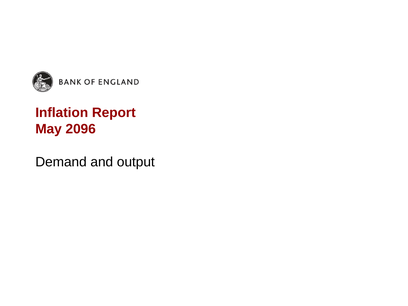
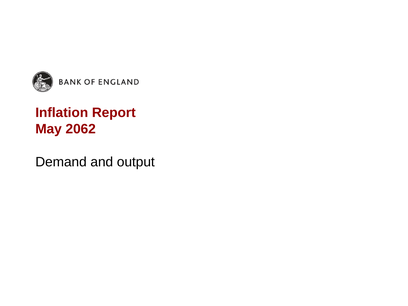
2096: 2096 -> 2062 (81, 129)
